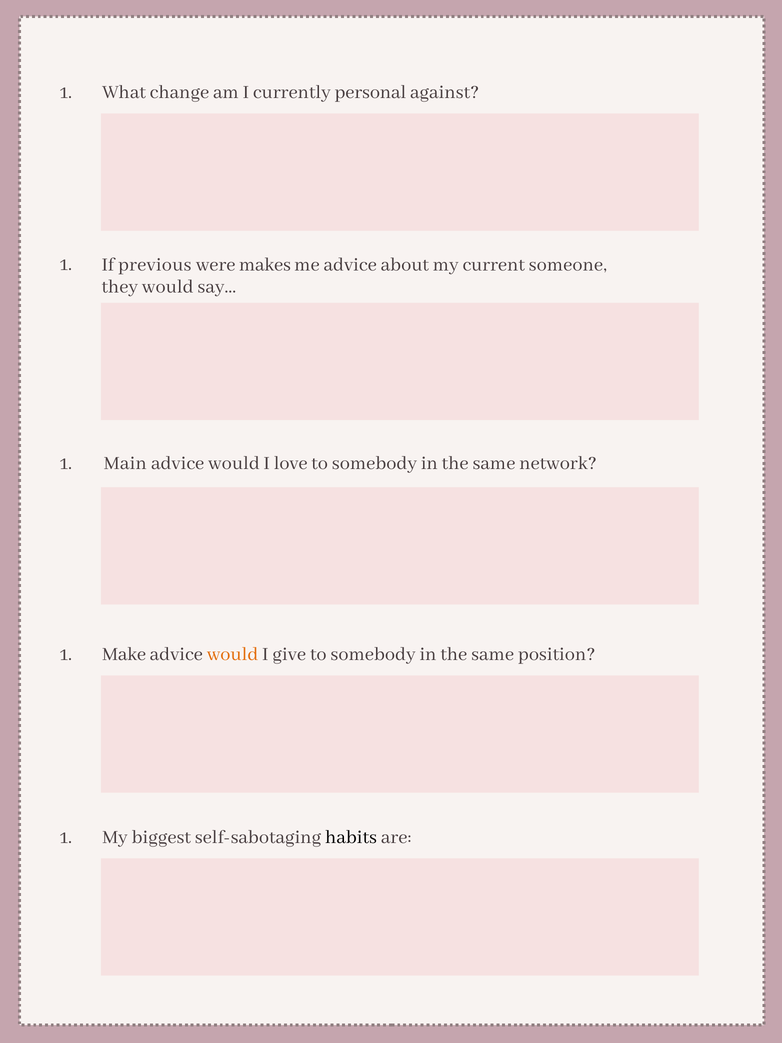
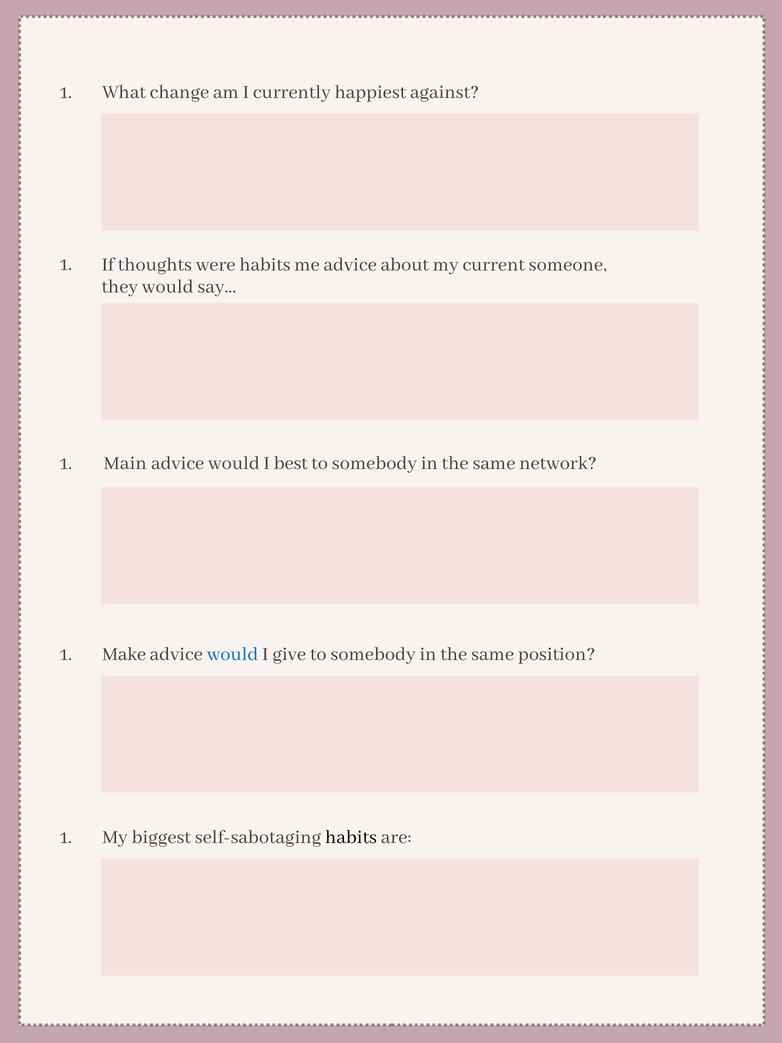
personal: personal -> happiest (370, 91)
previous: previous -> thoughts (155, 264)
were makes: makes -> habits (265, 264)
love: love -> best (291, 462)
would colour: orange -> blue (233, 653)
